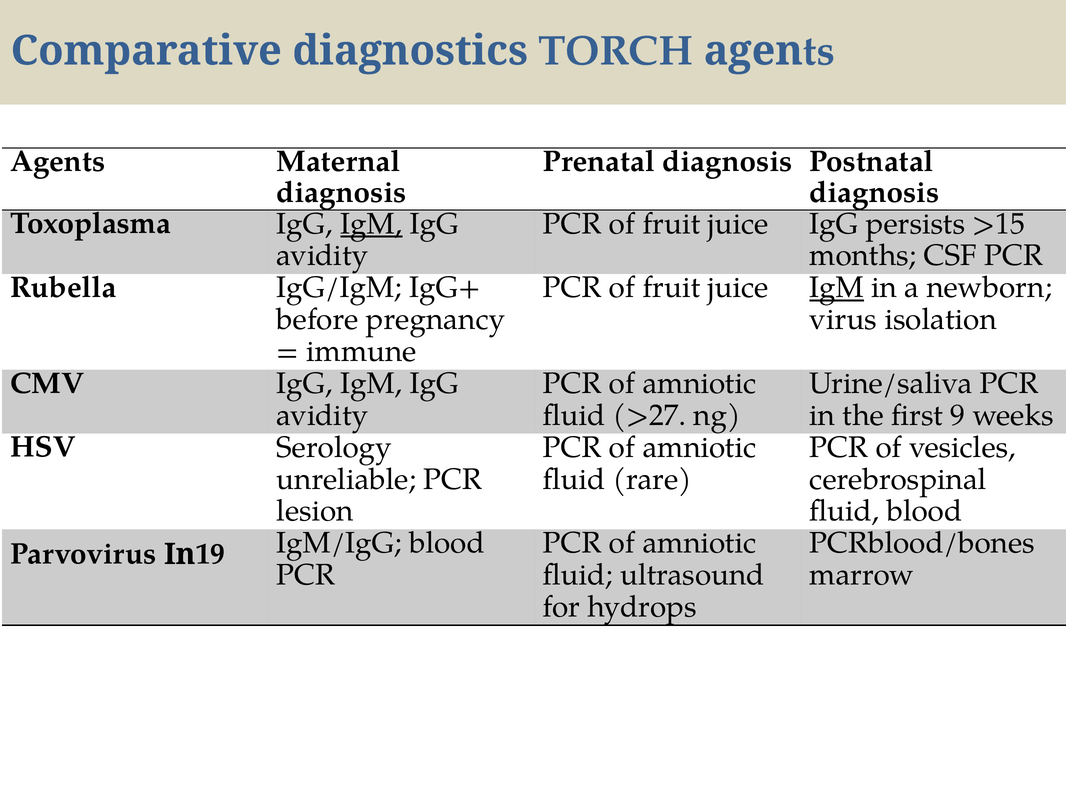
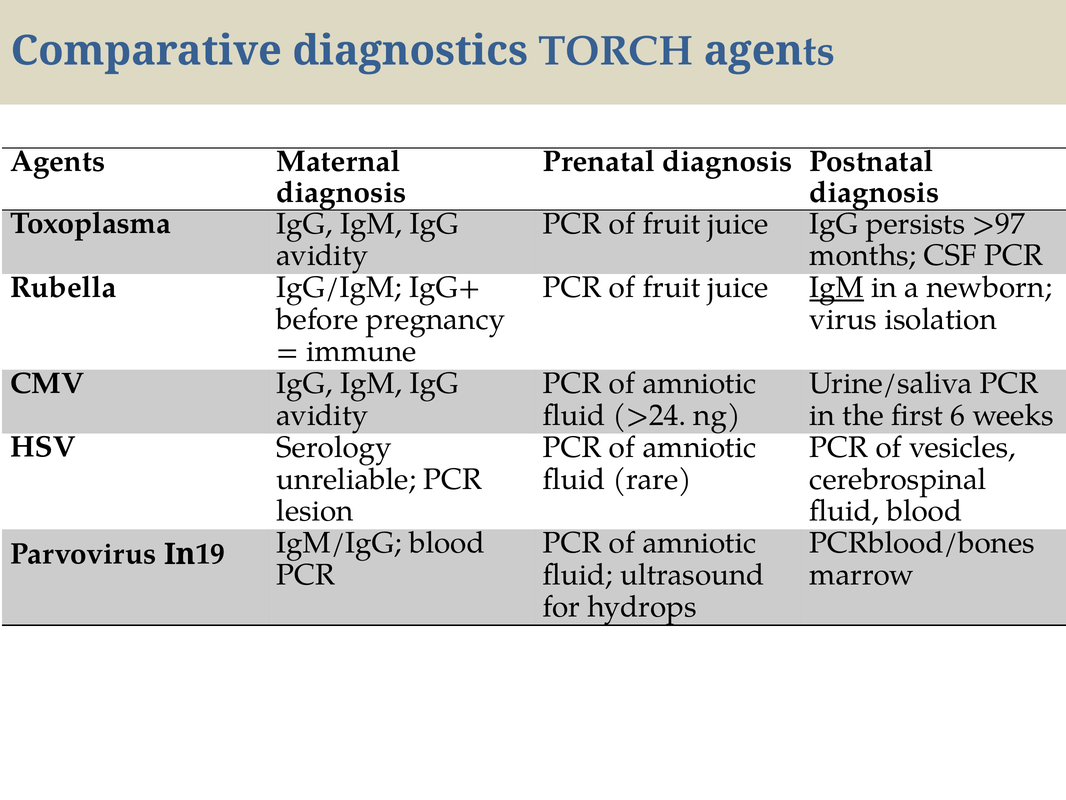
IgM underline: present -> none (371, 224)
>15: >15 -> >97 (999, 224)
>27: >27 -> >24 (649, 415)
9: 9 -> 6 (958, 415)
